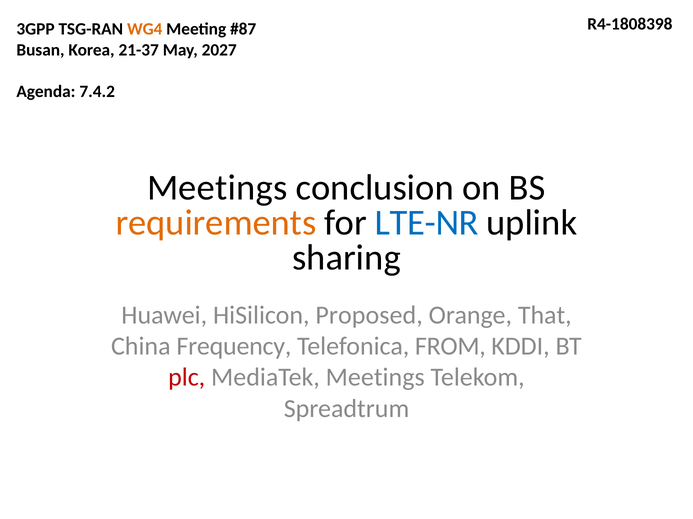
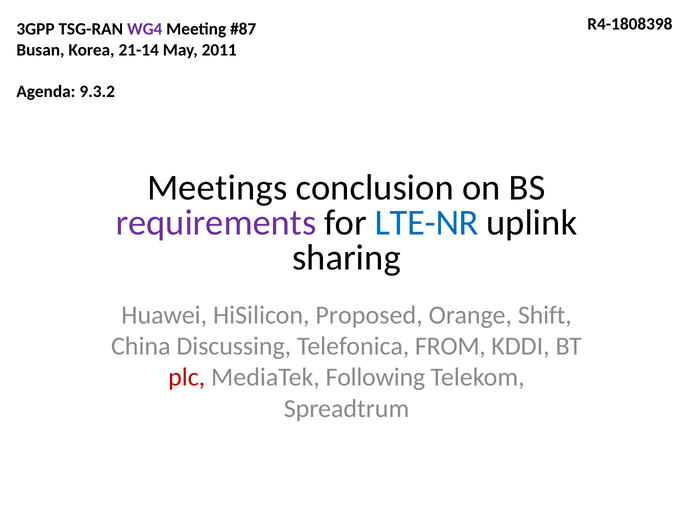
WG4 colour: orange -> purple (145, 29)
21-37: 21-37 -> 21-14 (139, 50)
2027: 2027 -> 2011 (219, 50)
7.4.2: 7.4.2 -> 9.3.2 (97, 92)
requirements colour: orange -> purple (216, 223)
That: That -> Shift (545, 315)
Frequency: Frequency -> Discussing (234, 347)
MediaTek Meetings: Meetings -> Following (375, 378)
